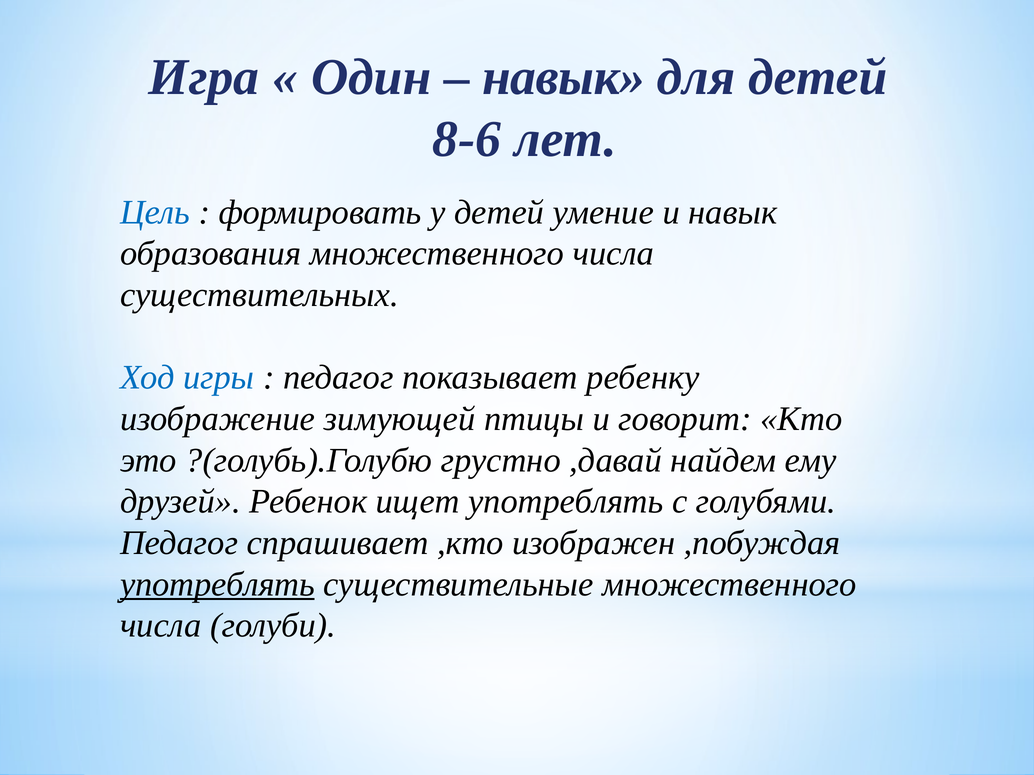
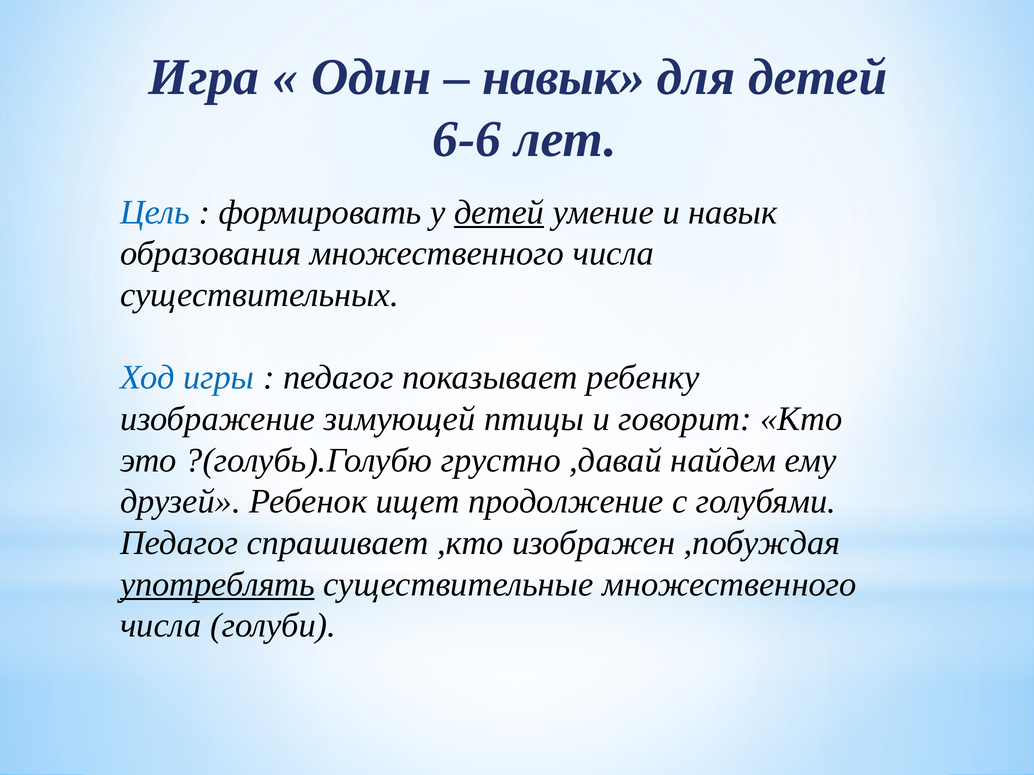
8-6: 8-6 -> 6-6 (467, 139)
детей underline: none -> present (499, 212)
ищет употреблять: употреблять -> продолжение (566, 502)
